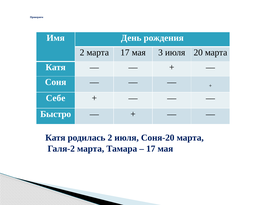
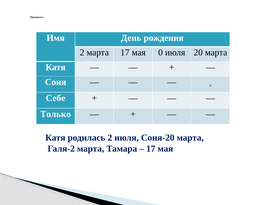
3: 3 -> 0 (161, 53)
Быстро: Быстро -> Только (56, 114)
